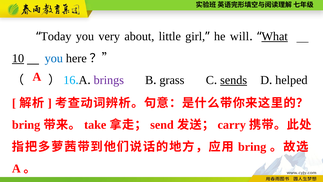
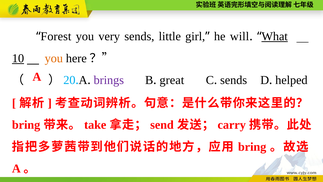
Today: Today -> Forest (56, 36)
very about: about -> sends (139, 36)
you colour: blue -> orange (54, 58)
16: 16 -> 20 (69, 80)
grass: grass -> great (172, 80)
sends underline: present -> none (234, 80)
